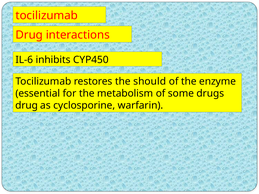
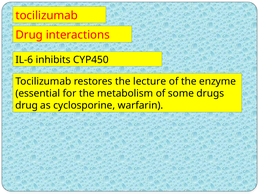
should: should -> lecture (150, 81)
